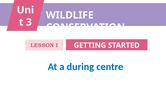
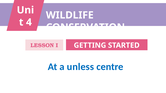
3: 3 -> 4 (29, 22)
during: during -> unless (80, 67)
